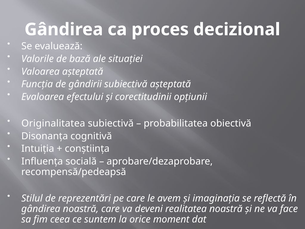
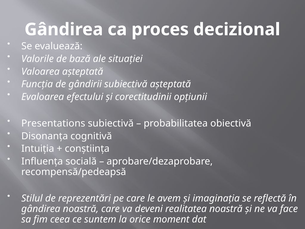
Originalitatea: Originalitatea -> Presentations (53, 123)
